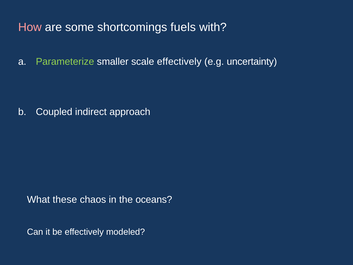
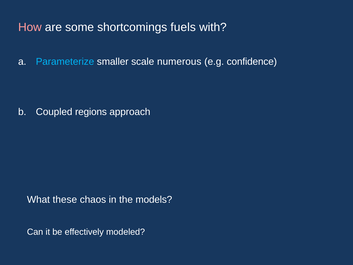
Parameterize colour: light green -> light blue (65, 62)
scale effectively: effectively -> numerous (179, 62)
uncertainty: uncertainty -> confidence (252, 62)
indirect: indirect -> regions (91, 112)
oceans: oceans -> models (154, 200)
